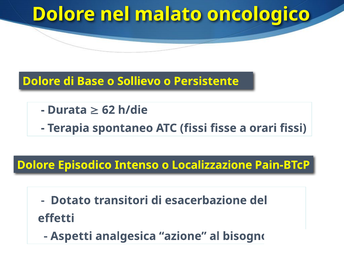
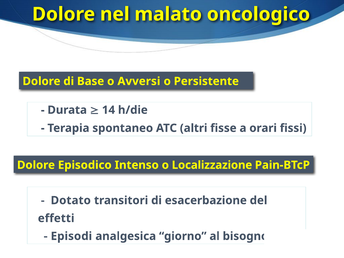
Sollievo: Sollievo -> Avversi (139, 81)
62: 62 -> 14 (108, 110)
ATC fissi: fissi -> altri (194, 128)
Aspetti: Aspetti -> Episodi (71, 236)
azione: azione -> giorno (183, 236)
